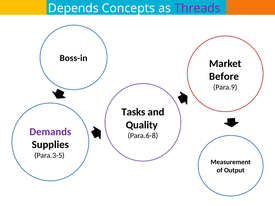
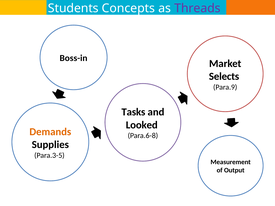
Depends: Depends -> Students (73, 8)
Before: Before -> Selects (224, 76)
Quality: Quality -> Looked (142, 125)
Demands colour: purple -> orange (50, 132)
